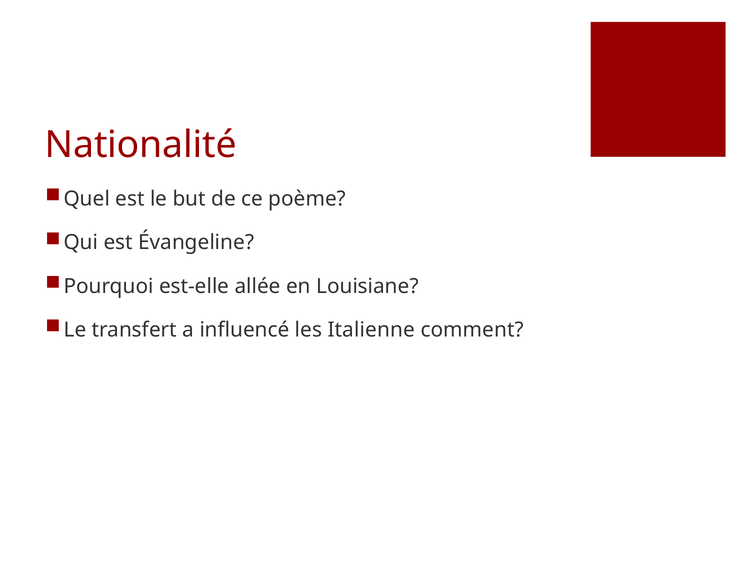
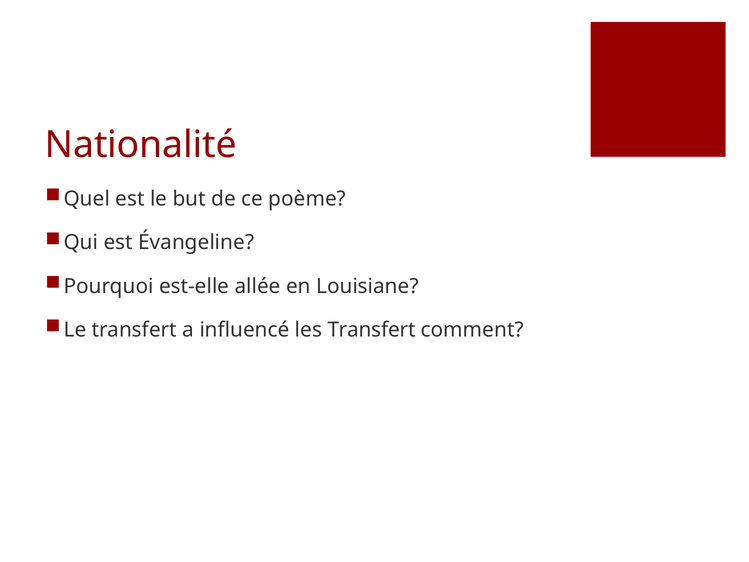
les Italienne: Italienne -> Transfert (372, 330)
